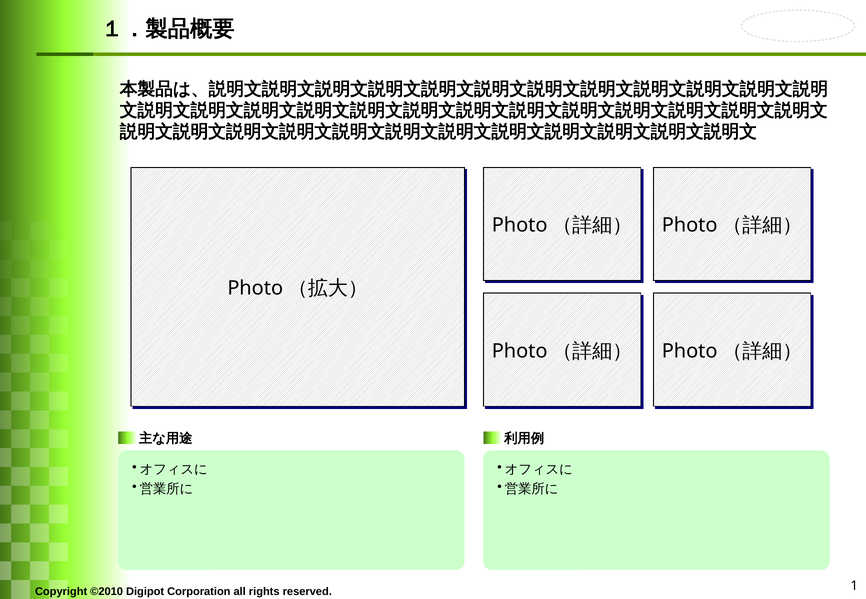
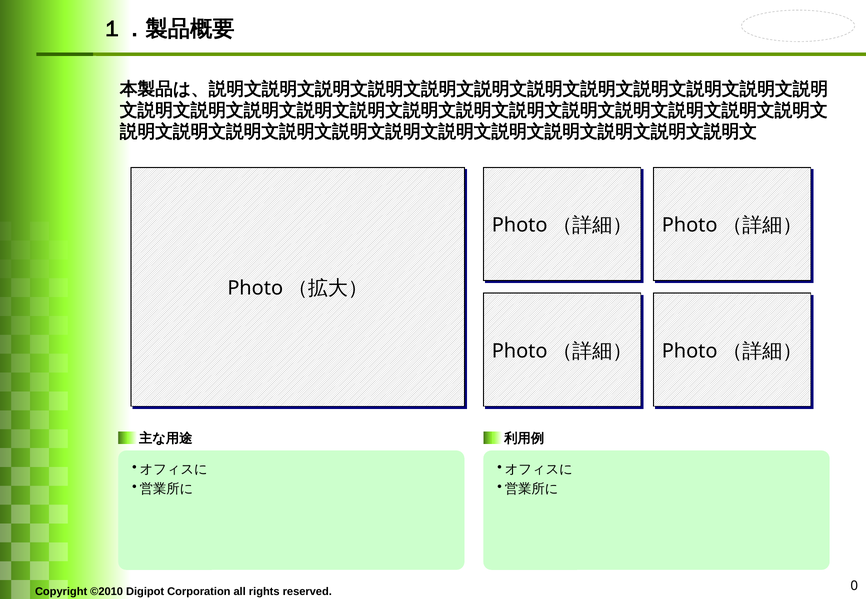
1: 1 -> 0 (854, 586)
